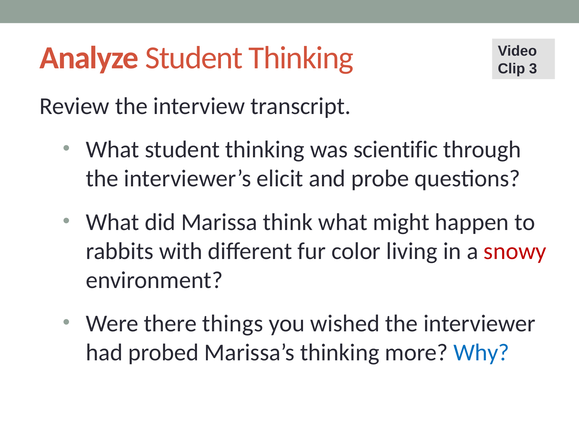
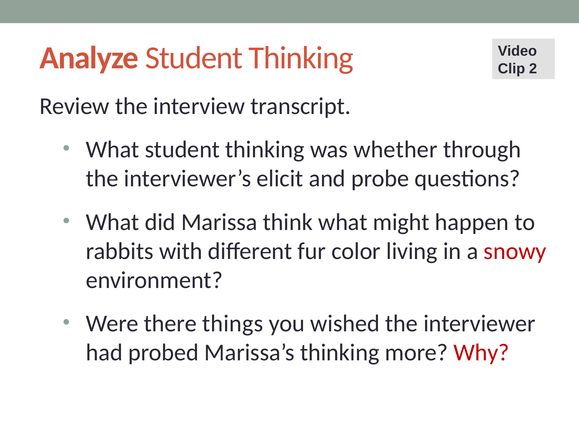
3: 3 -> 2 (533, 68)
scientific: scientific -> whether (395, 149)
Why colour: blue -> red (481, 352)
